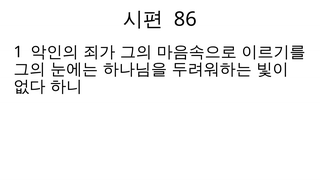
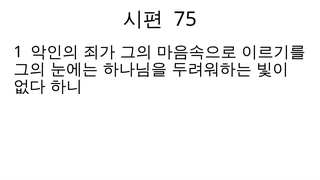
86: 86 -> 75 (185, 19)
